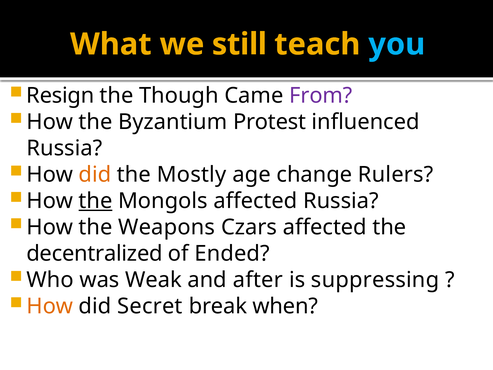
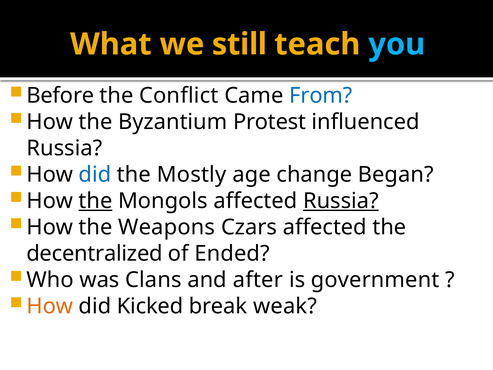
Resign: Resign -> Before (60, 96)
Though: Though -> Conflict (179, 96)
From colour: purple -> blue (321, 96)
did colour: orange -> blue (95, 174)
Rulers: Rulers -> Began (396, 174)
Russia underline: none -> present (341, 201)
Weak: Weak -> Clans (153, 280)
suppressing: suppressing -> government (375, 280)
Secret: Secret -> Kicked (150, 306)
when: when -> weak (285, 306)
